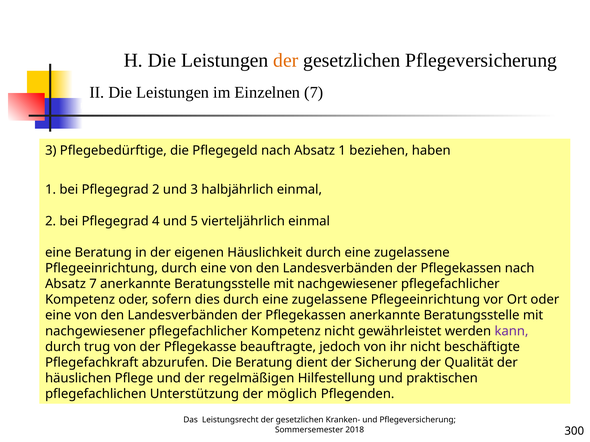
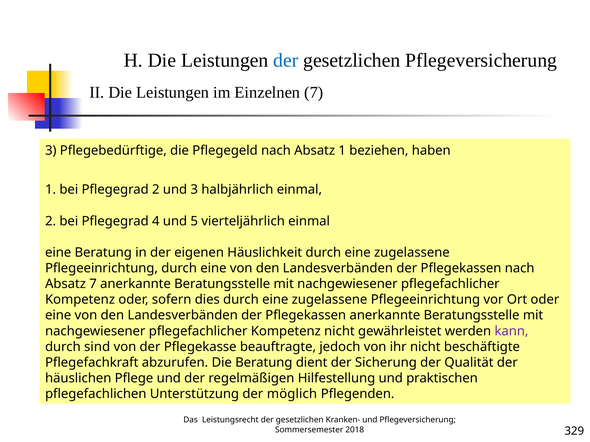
der colour: orange -> blue (286, 60)
trug: trug -> sind (97, 347)
300: 300 -> 329 (574, 432)
